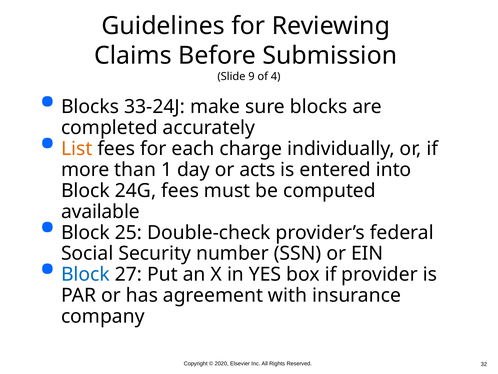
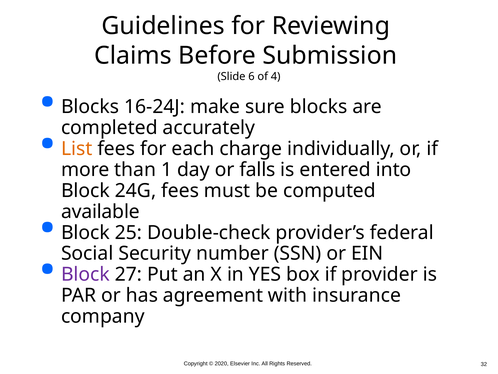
9: 9 -> 6 (251, 76)
33-24J: 33-24J -> 16-24J (155, 107)
acts: acts -> falls (257, 170)
Block colour: blue -> purple (85, 274)
